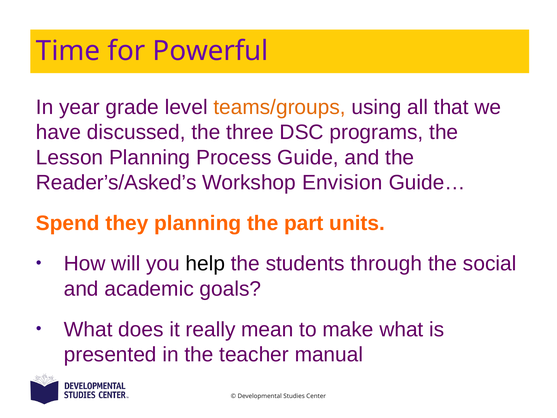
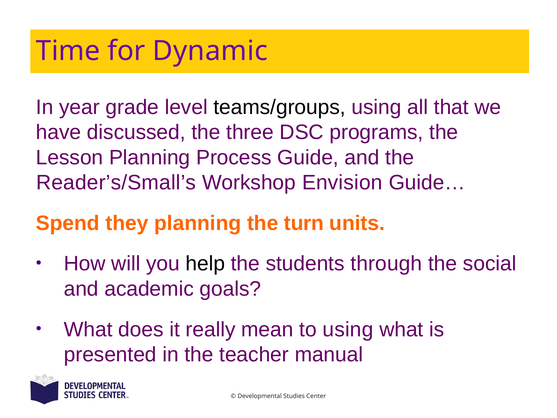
Powerful: Powerful -> Dynamic (210, 51)
teams/groups colour: orange -> black (280, 107)
Reader’s/Asked’s: Reader’s/Asked’s -> Reader’s/Small’s (116, 182)
part: part -> turn (304, 223)
to make: make -> using (348, 329)
